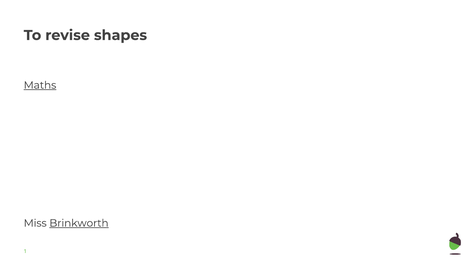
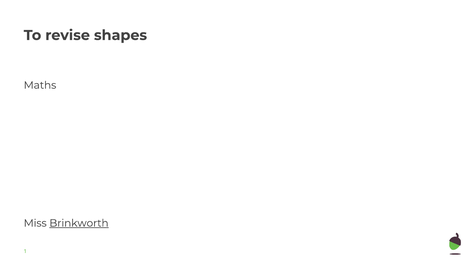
Maths underline: present -> none (40, 85)
